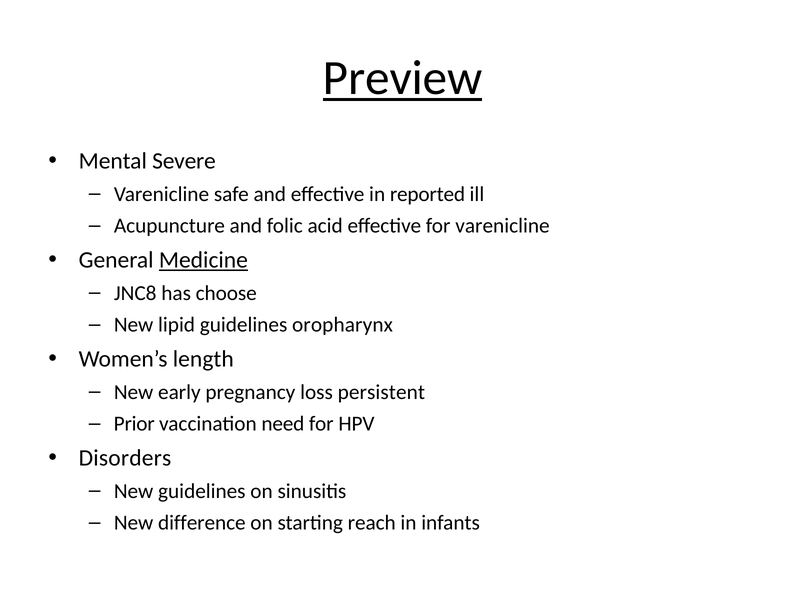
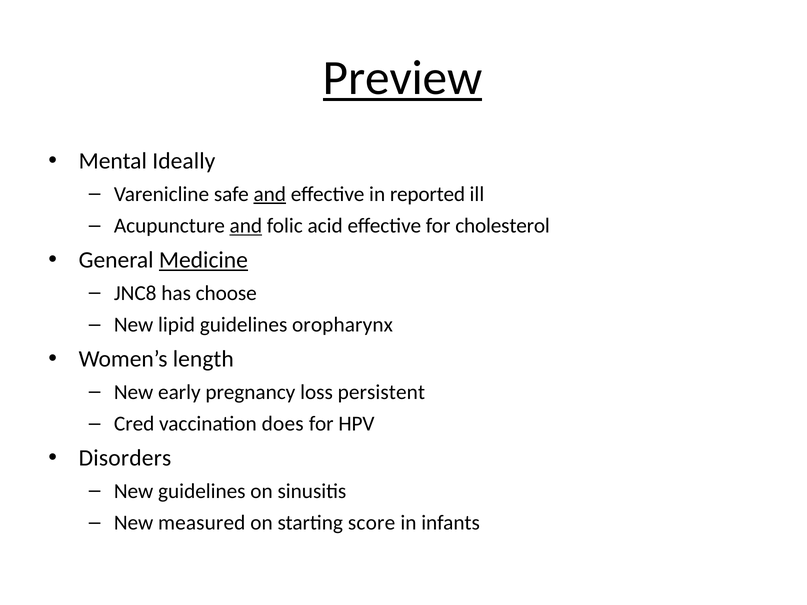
Severe: Severe -> Ideally (184, 161)
and underline: none -> present (270, 194)
and underline: none -> present (246, 226)
for varenicline: varenicline -> cholesterol (503, 226)
Prior: Prior -> Cred (134, 424)
need: need -> does (283, 424)
difference: difference -> measured (202, 523)
reach: reach -> score (372, 523)
